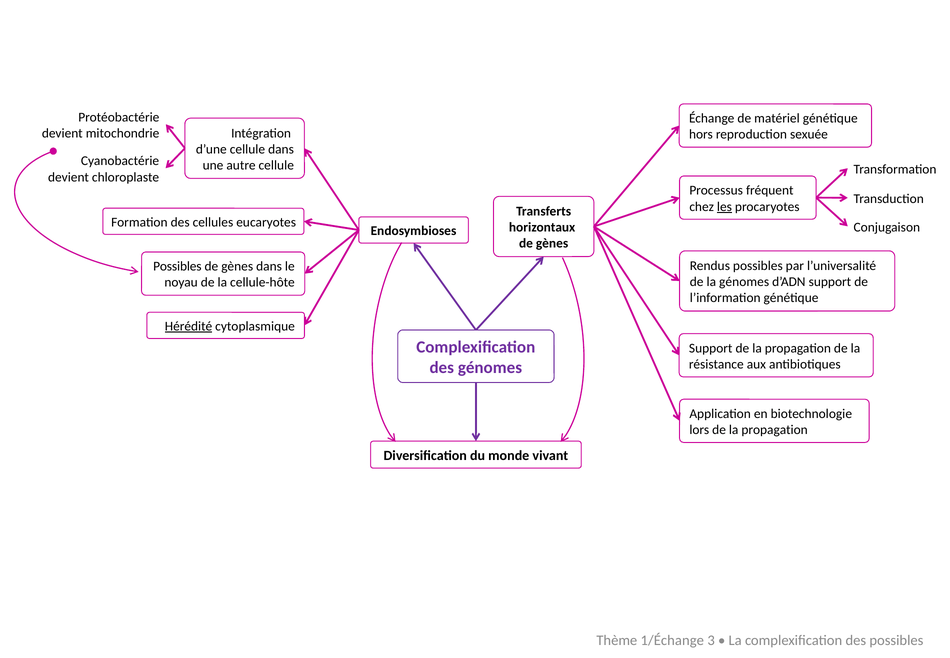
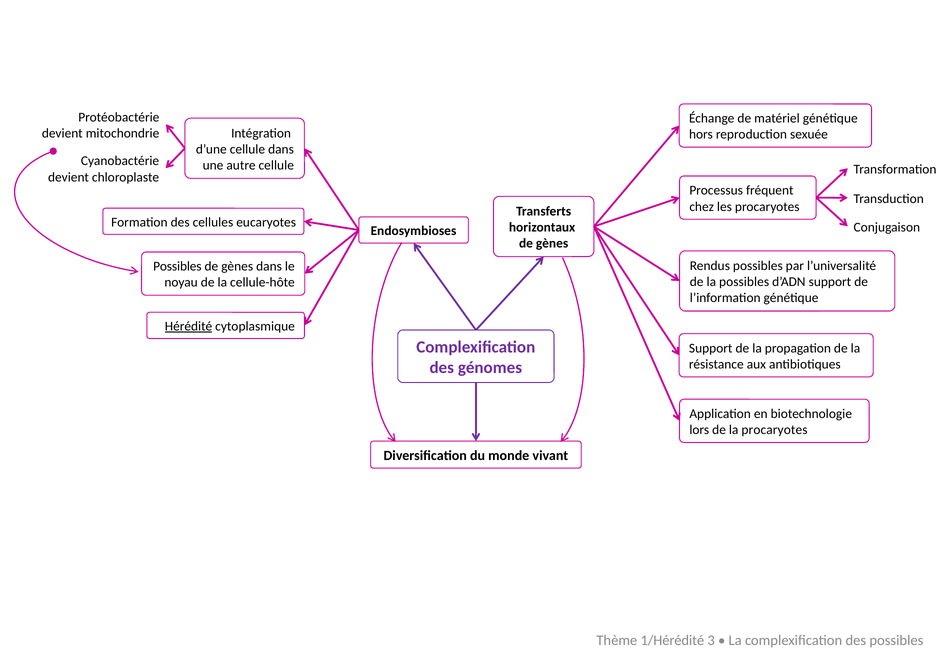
les underline: present -> none (724, 206)
la génomes: génomes -> possibles (744, 282)
lors de la propagation: propagation -> procaryotes (775, 430)
1/Échange: 1/Échange -> 1/Hérédité (672, 640)
